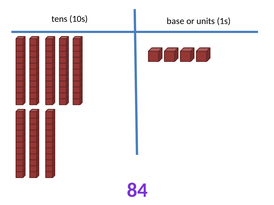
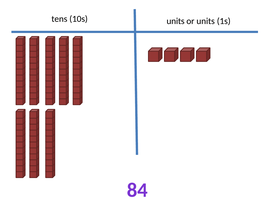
10s base: base -> units (176, 21)
